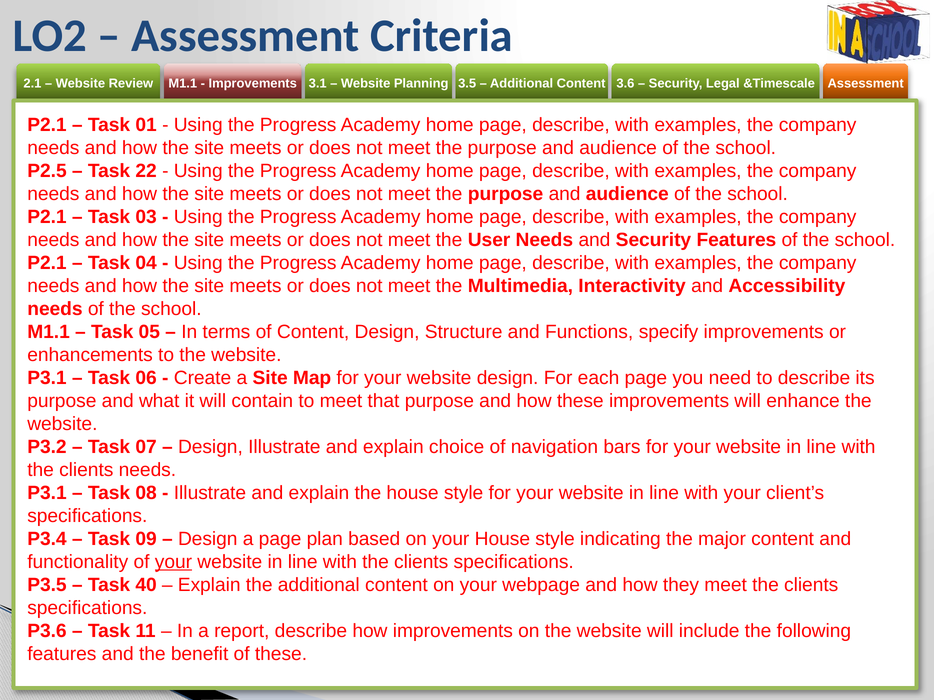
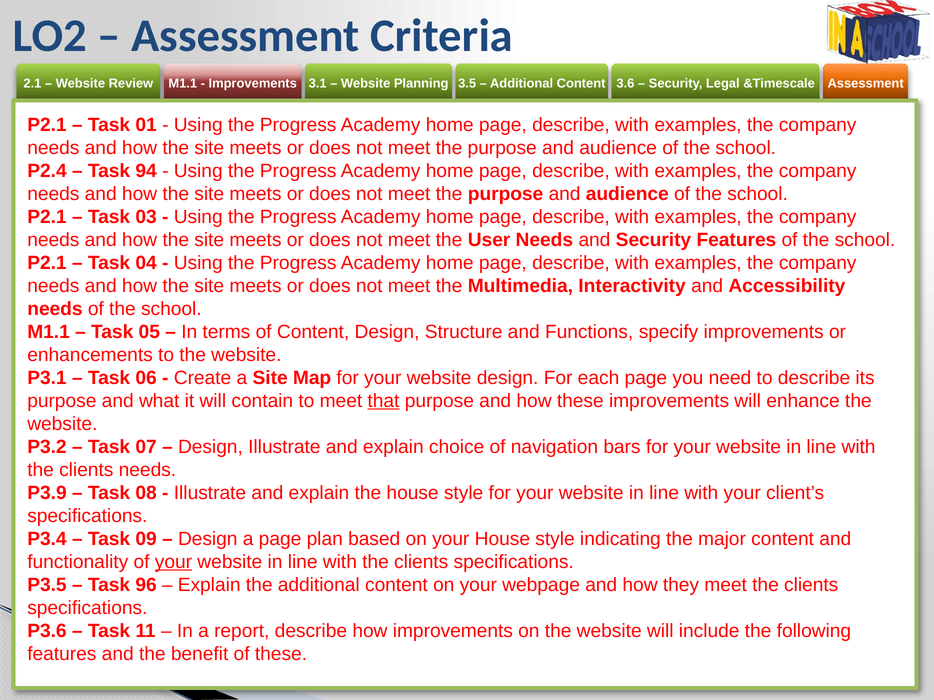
P2.5: P2.5 -> P2.4 (47, 171)
22: 22 -> 94 (146, 171)
that underline: none -> present (383, 401)
P3.1: P3.1 -> P3.9 (47, 493)
40: 40 -> 96 (146, 585)
